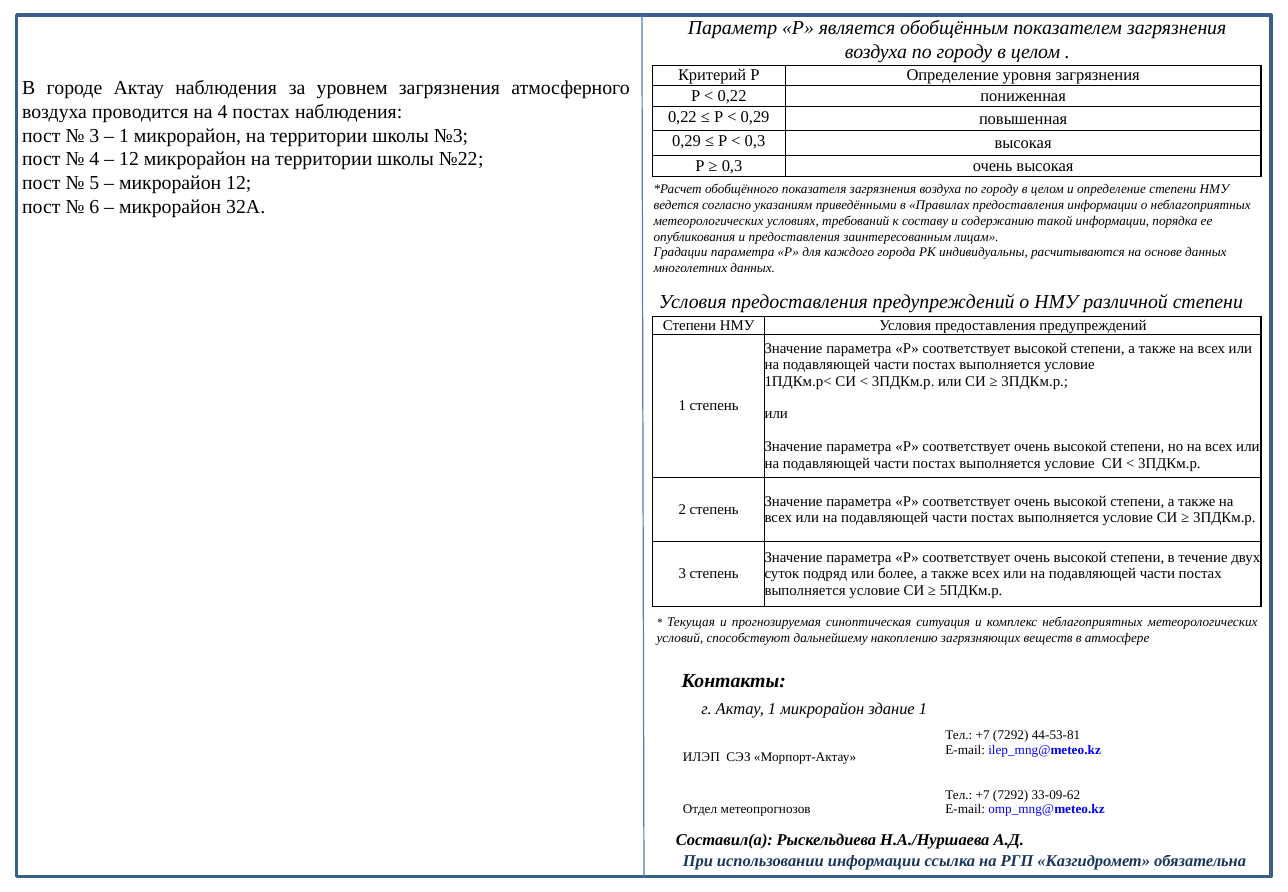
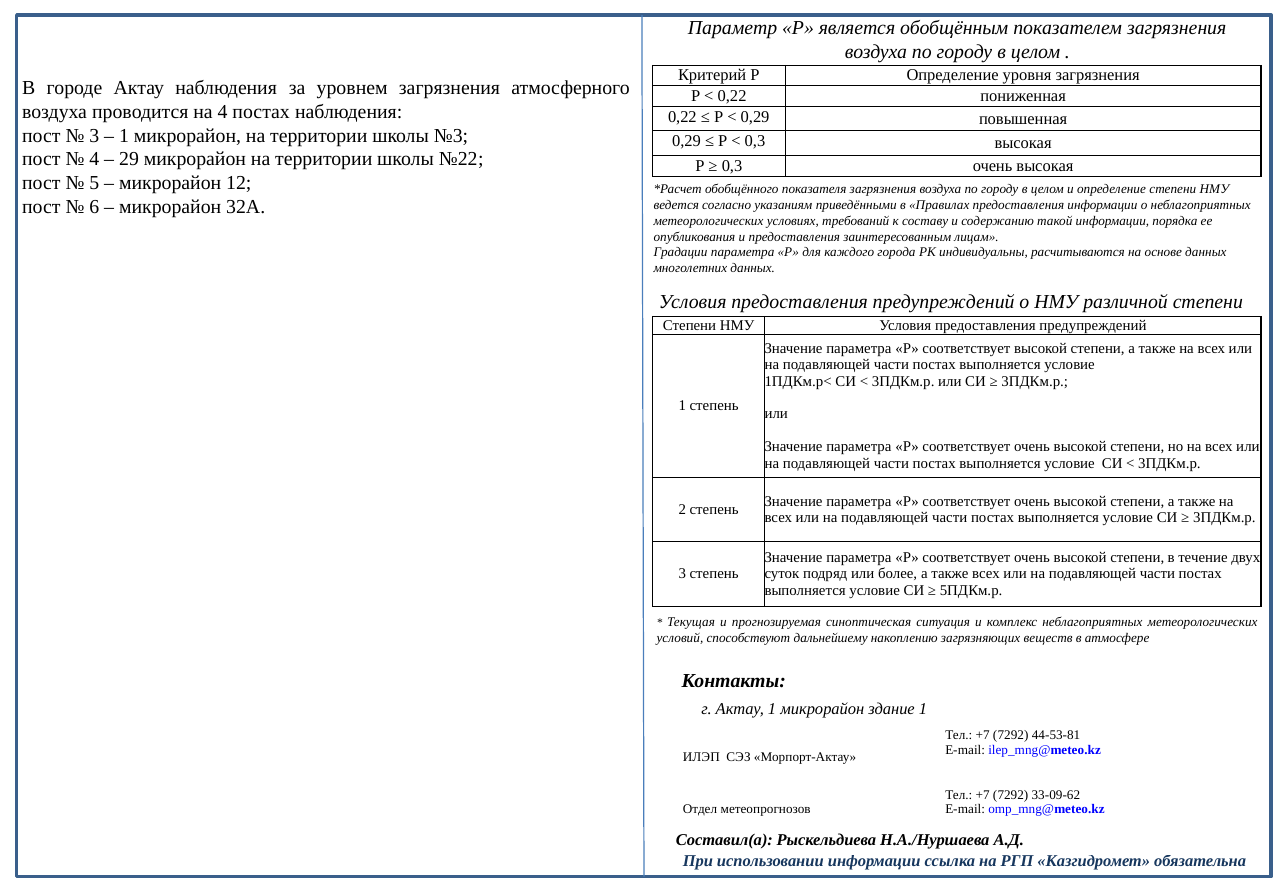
12: 12 -> 29 (129, 159)
